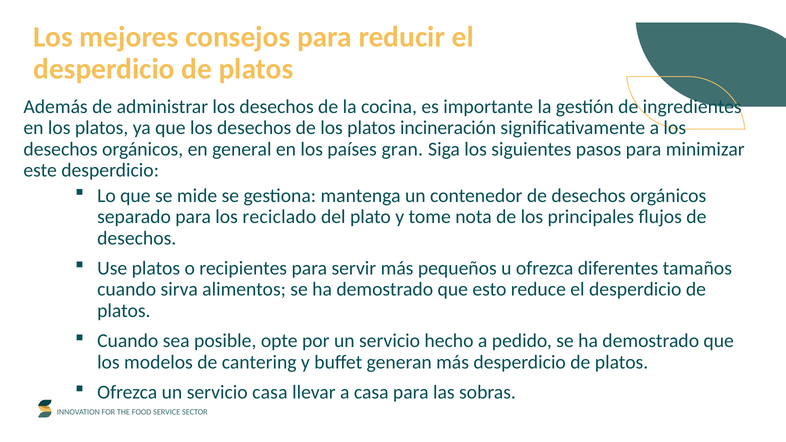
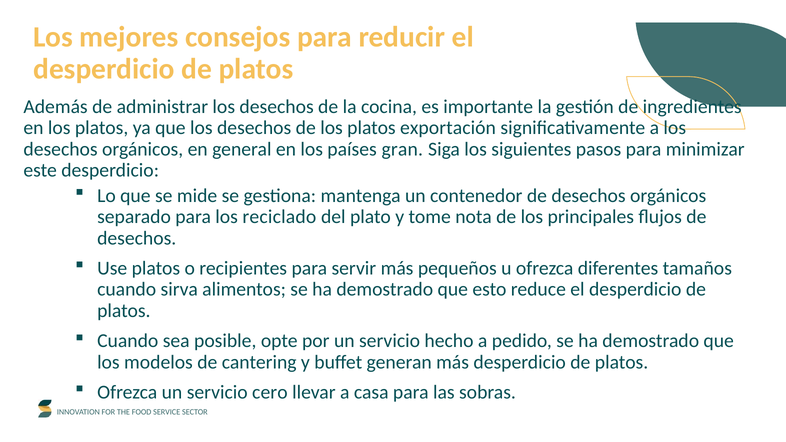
incineración: incineración -> exportación (448, 128)
servicio casa: casa -> cero (270, 392)
